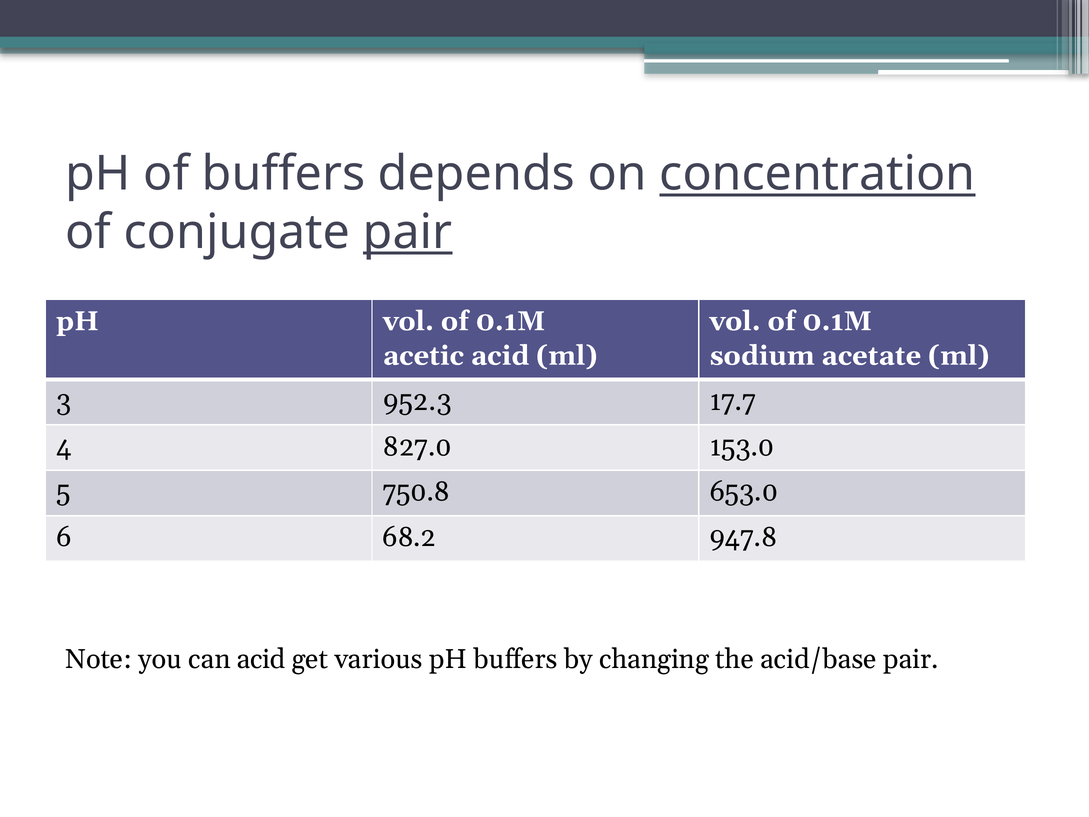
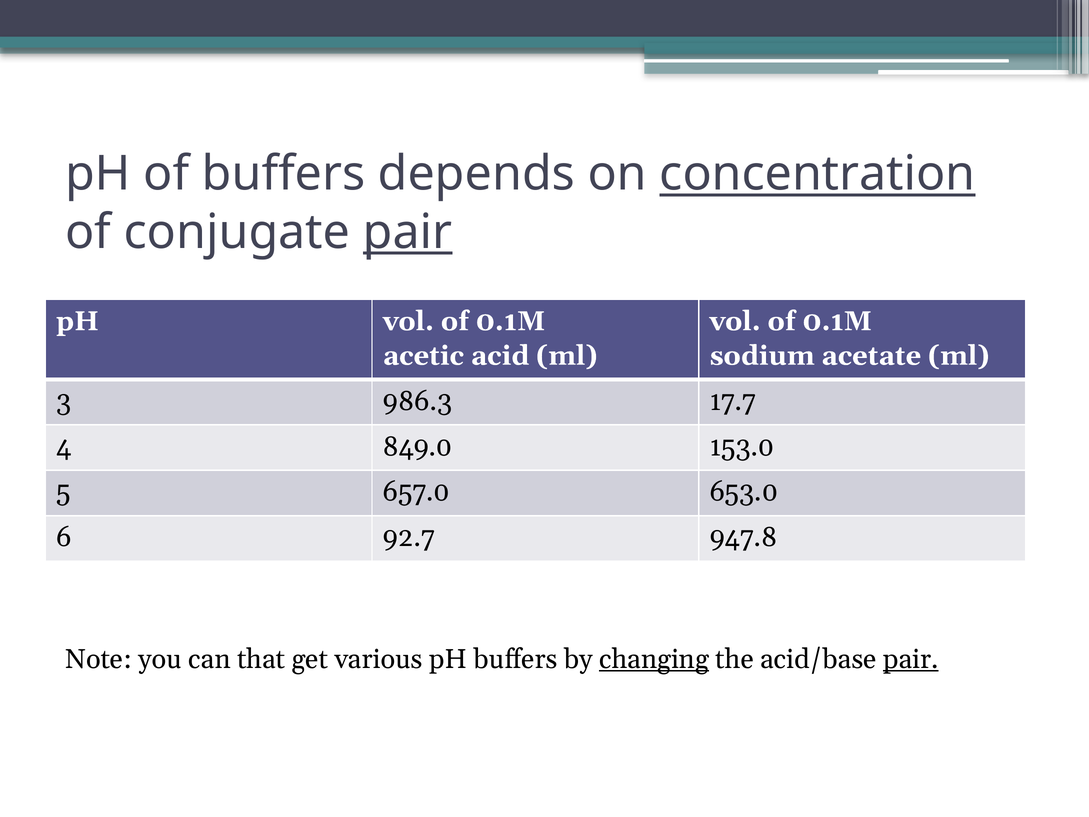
952.3: 952.3 -> 986.3 (418, 401)
827.0: 827.0 -> 849.0 (418, 446)
750.8: 750.8 -> 657.0 (416, 492)
68.2: 68.2 -> 92.7 (409, 537)
can acid: acid -> that (261, 659)
changing underline: none -> present (654, 659)
pair underline: none -> present (911, 659)
